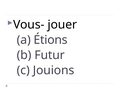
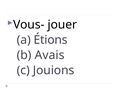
Futur: Futur -> Avais (50, 55)
